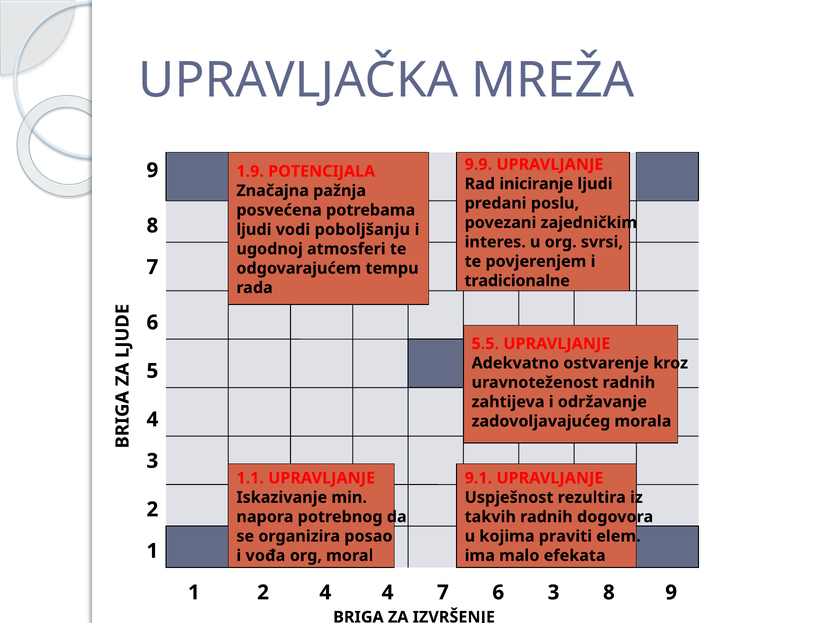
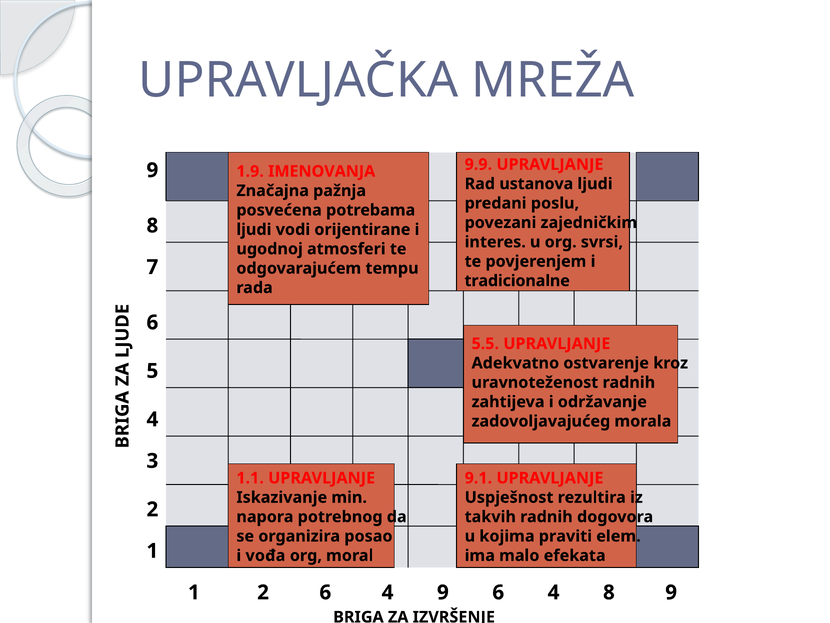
POTENCIJALA: POTENCIJALA -> IMENOVANJA (322, 171)
iniciranje: iniciranje -> ustanova (536, 184)
poboljšanju: poboljšanju -> orijentirane (362, 229)
2 4: 4 -> 6 (325, 592)
7: 7 -> 9 (443, 592)
3: 3 -> 4 (554, 592)
